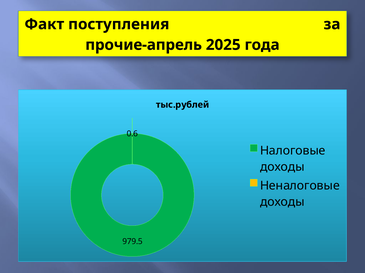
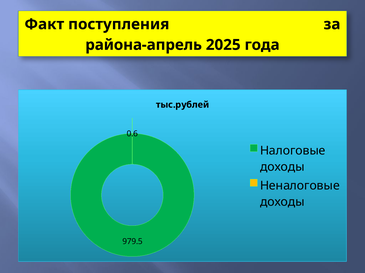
прочие-апрель: прочие-апрель -> района-апрель (144, 45)
